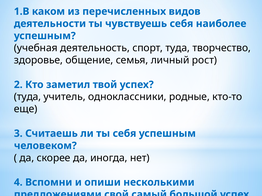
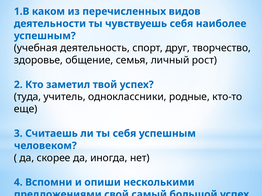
спорт туда: туда -> друг (178, 48)
